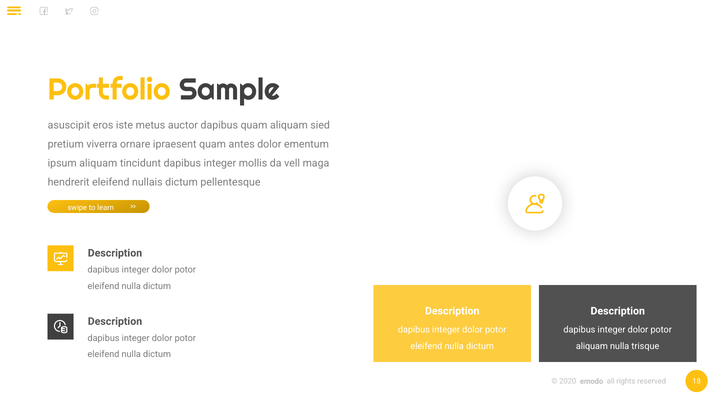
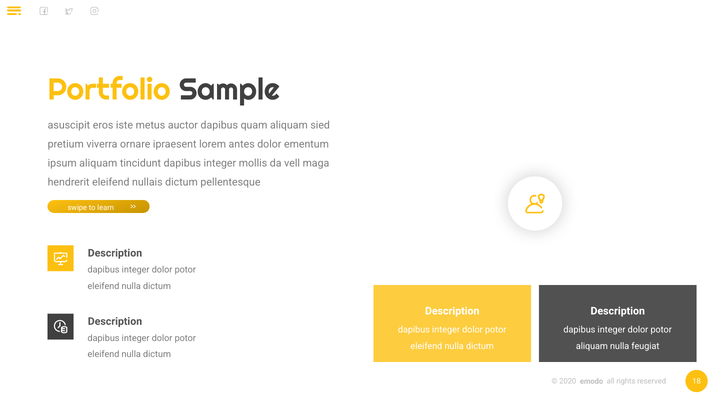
ipraesent quam: quam -> lorem (213, 144)
trisque: trisque -> feugiat (645, 346)
